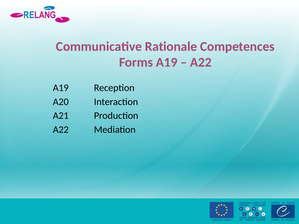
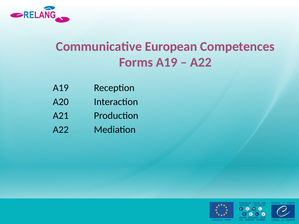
Rationale: Rationale -> European (171, 47)
